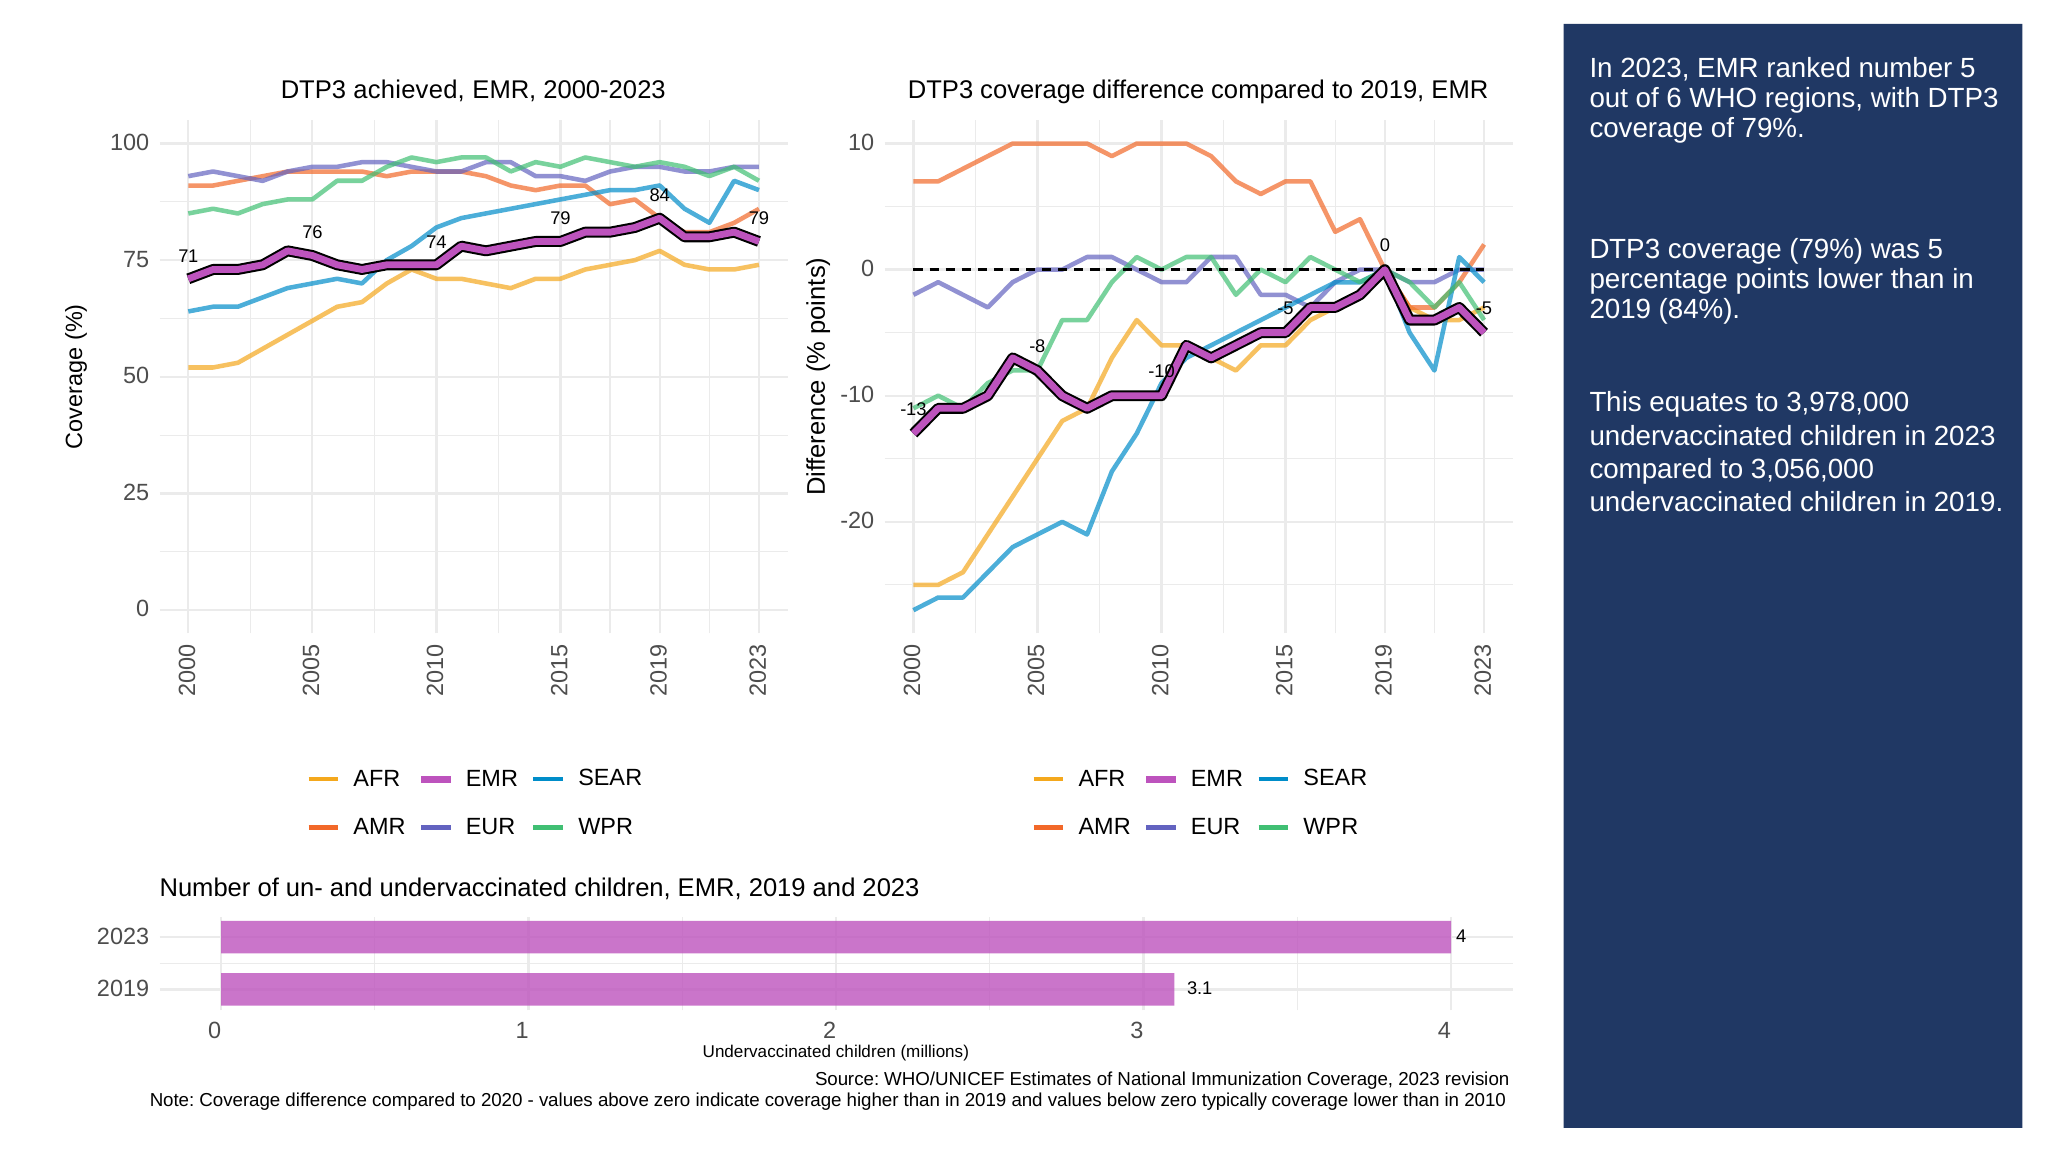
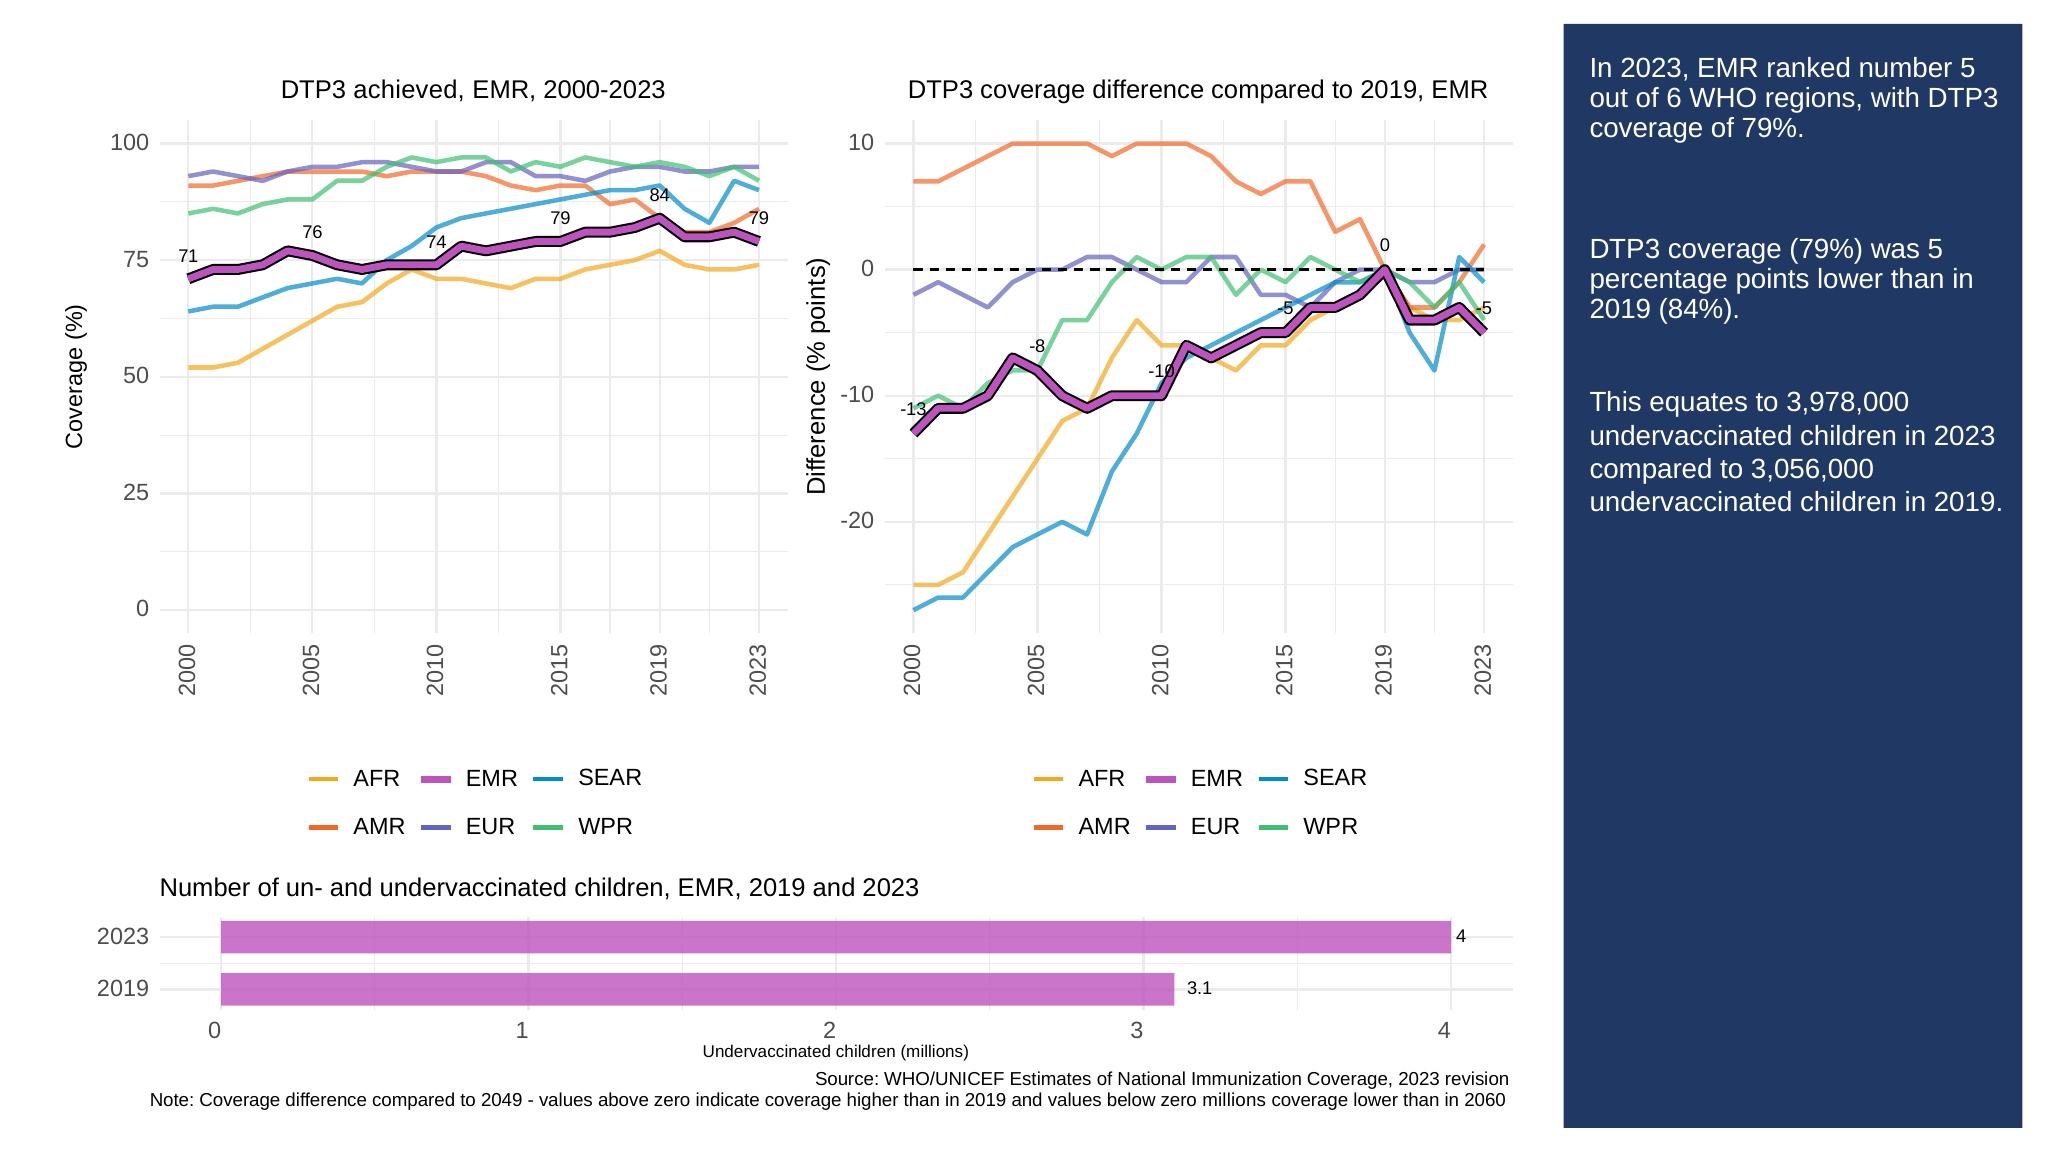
2020: 2020 -> 2049 (502, 1100)
zero typically: typically -> millions (1234, 1100)
2010: 2010 -> 2060 (1485, 1100)
